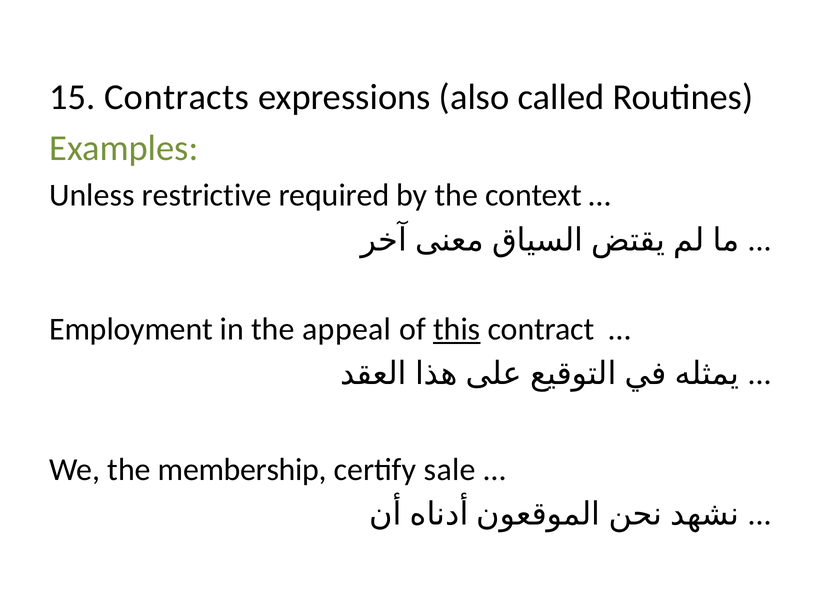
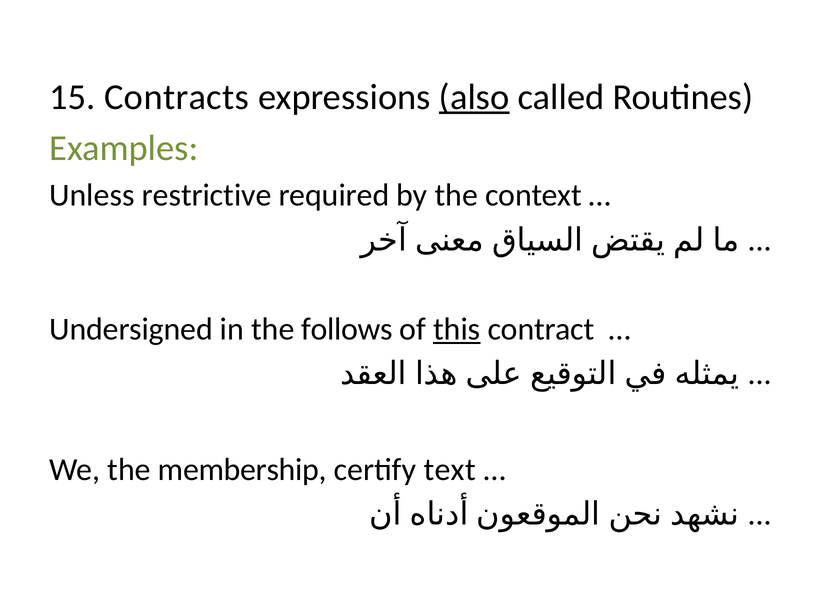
also underline: none -> present (474, 97)
Employment: Employment -> Undersigned (131, 329)
appeal: appeal -> follows (347, 329)
sale: sale -> text (450, 470)
